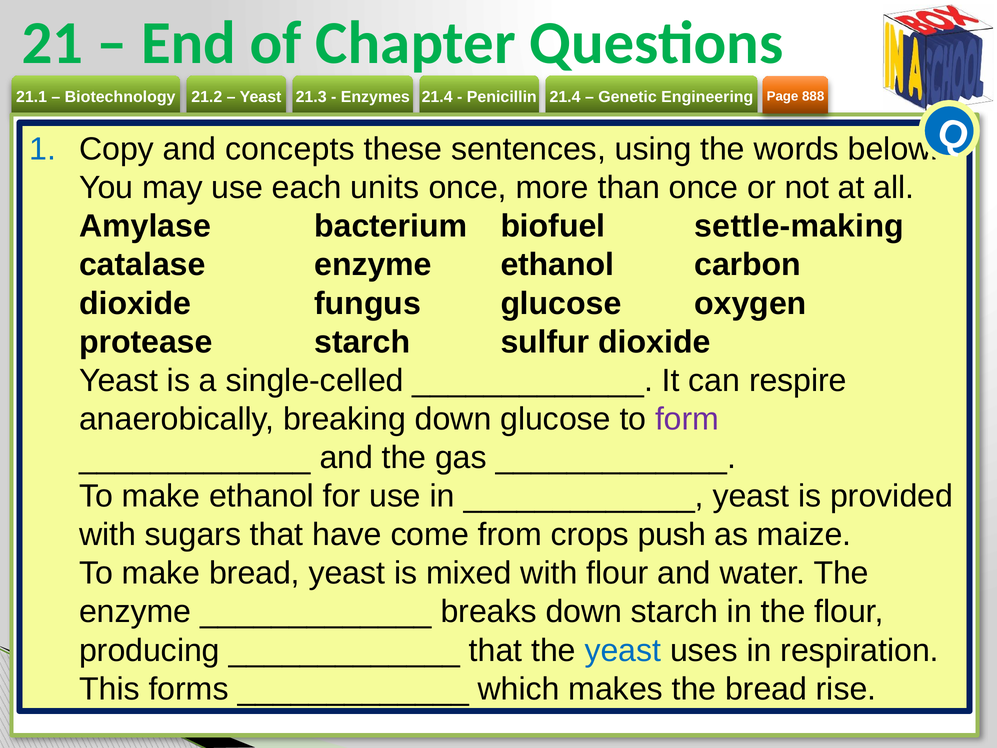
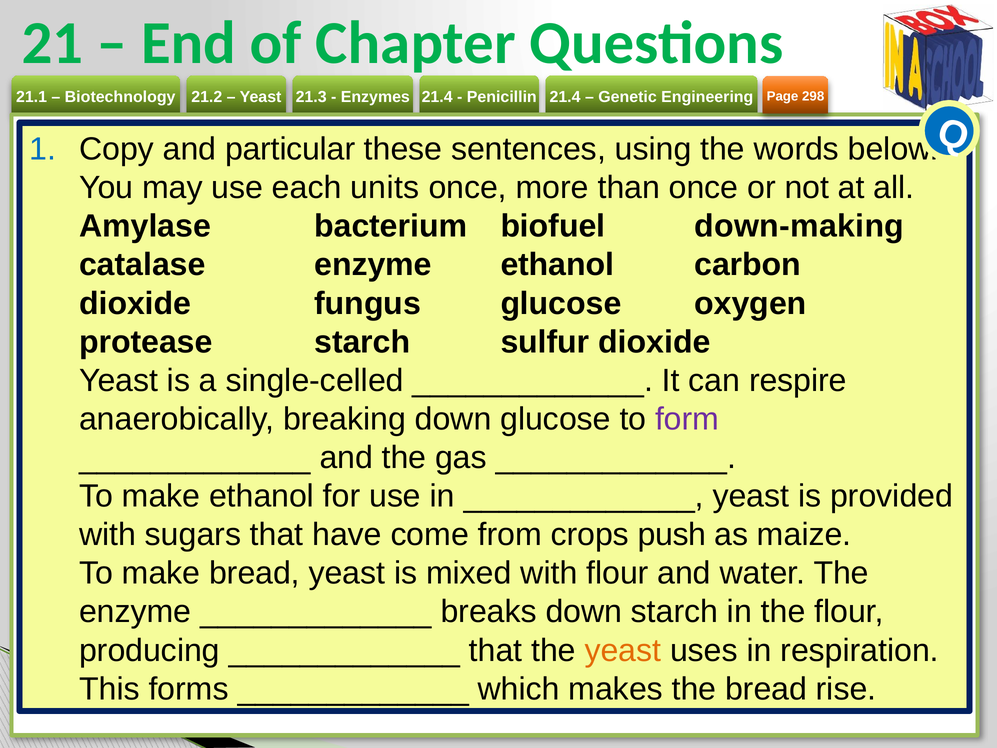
888: 888 -> 298 (813, 97)
concepts: concepts -> particular (290, 149)
settle-making: settle-making -> down-making (799, 226)
yeast colour: blue -> orange (623, 650)
